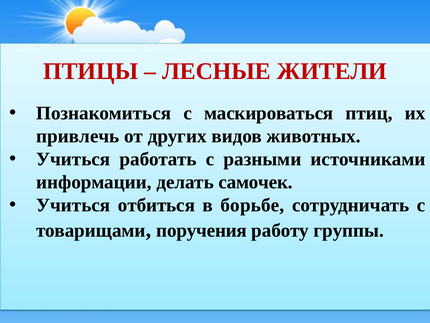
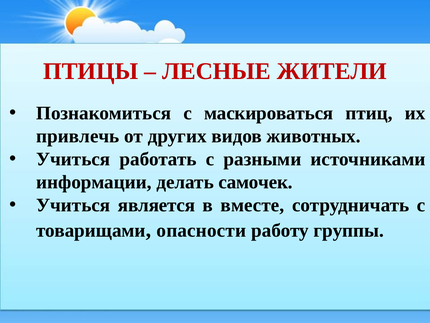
отбиться: отбиться -> является (157, 205)
борьбе: борьбе -> вместе (252, 205)
поручения: поручения -> опасности (201, 230)
